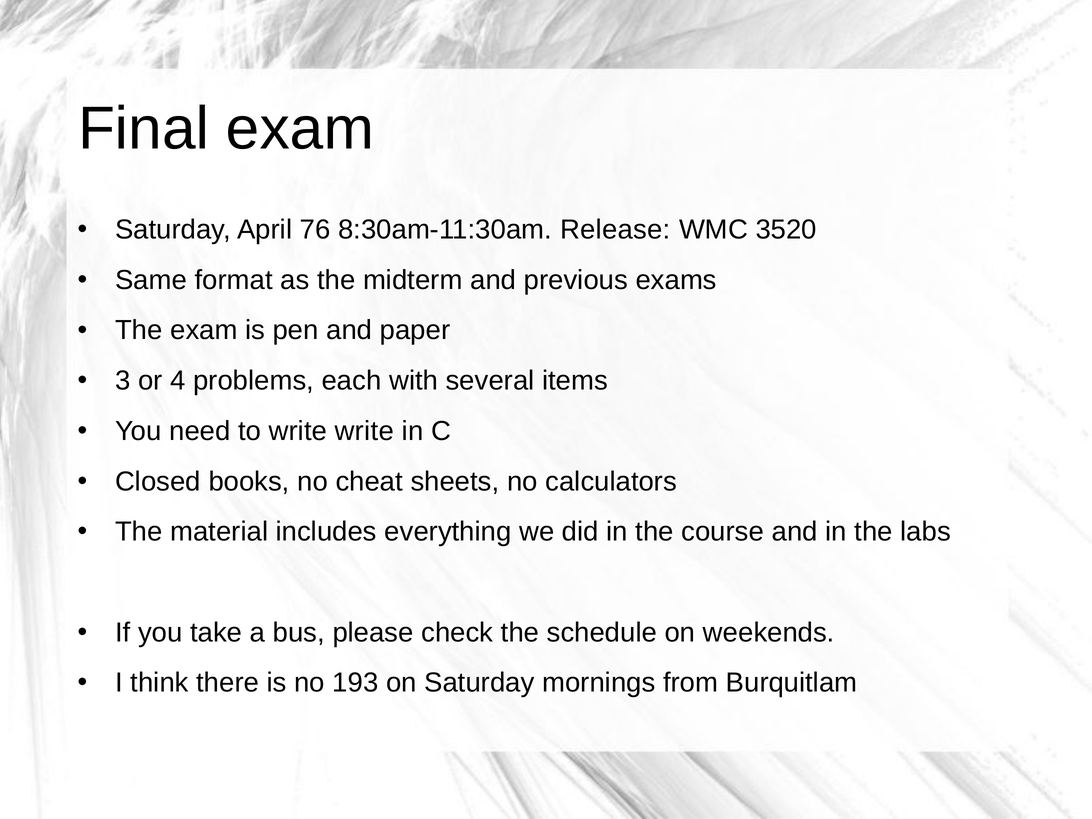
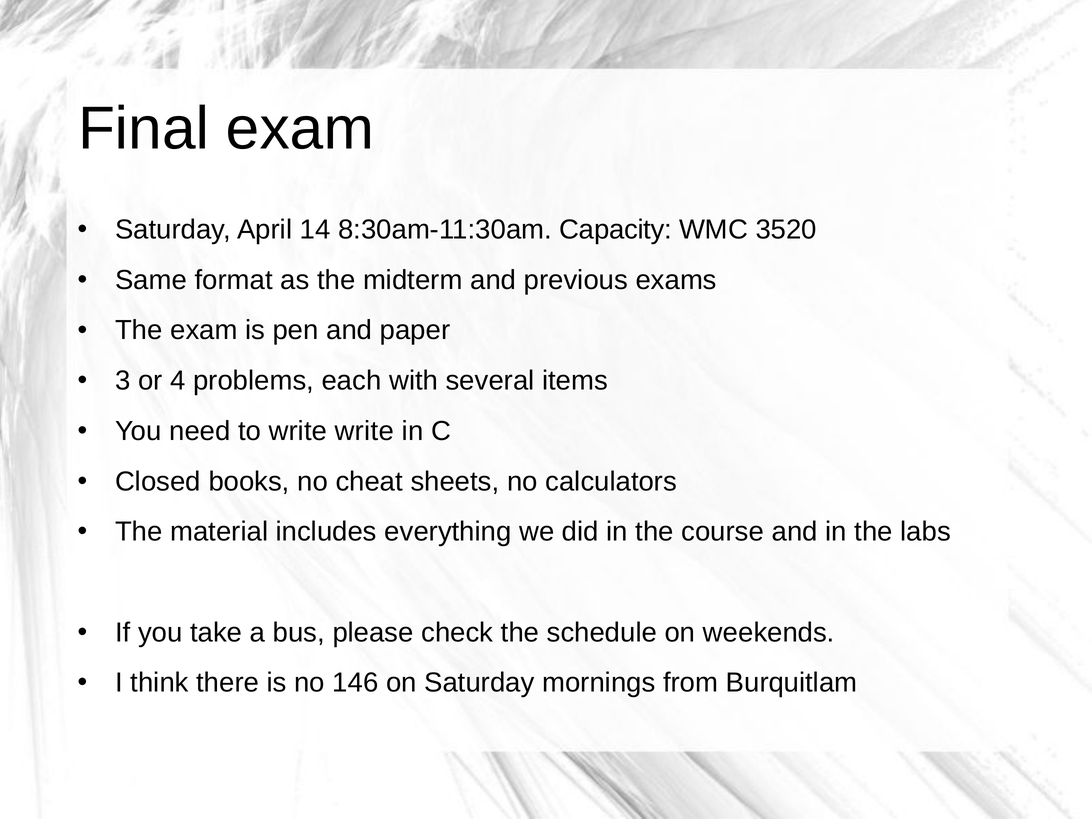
76: 76 -> 14 (315, 230)
Release: Release -> Capacity (616, 230)
193: 193 -> 146 (355, 683)
